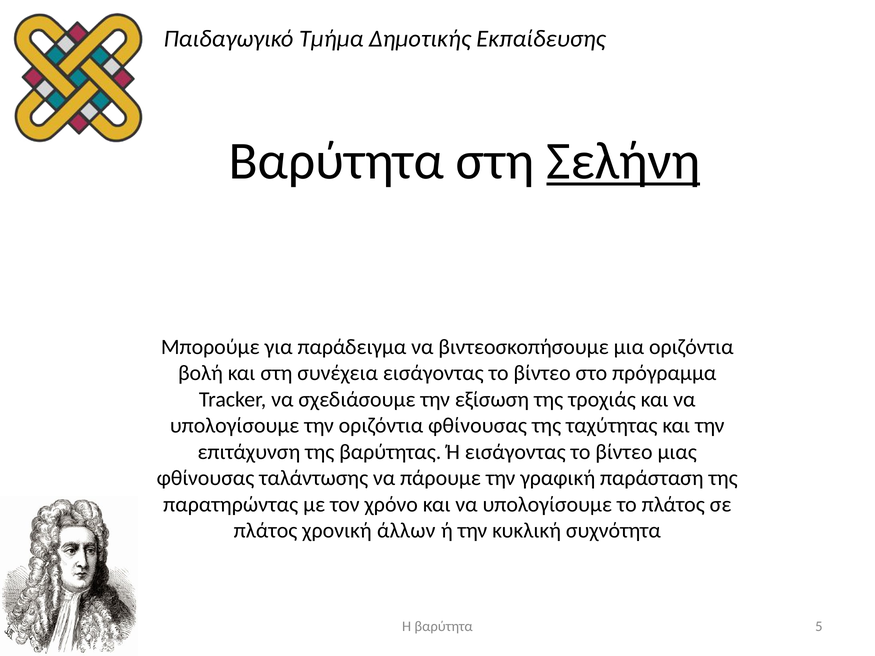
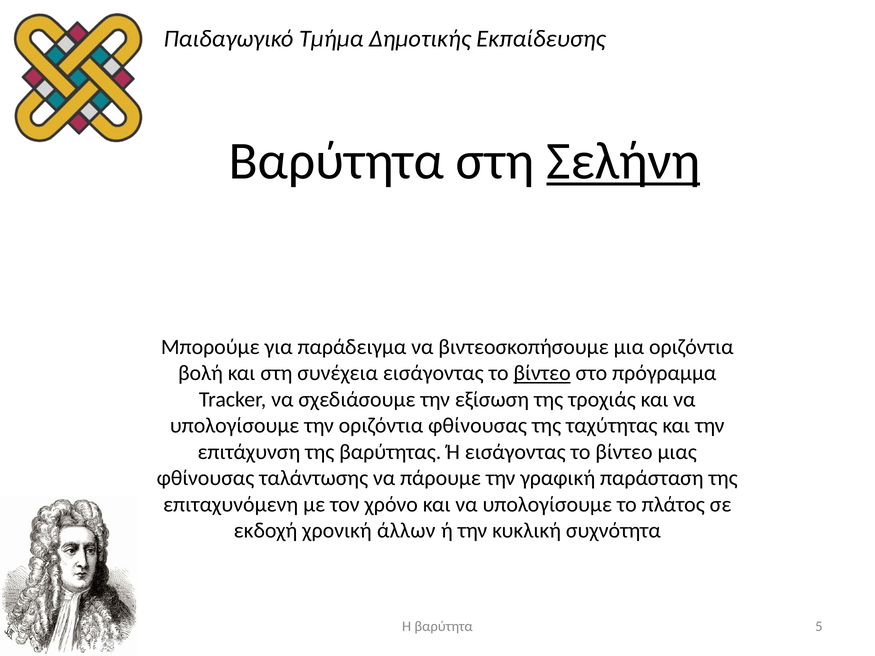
βίντεο underline: none -> present (542, 373)
παρατηρώντας: παρατηρώντας -> επιταχυνόμενη (231, 505)
πλάτος: πλάτος -> εκδοχή (266, 531)
